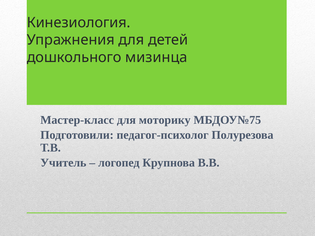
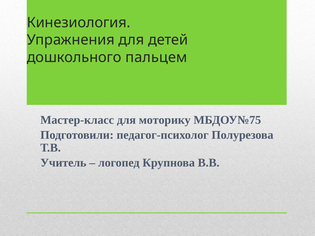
мизинца: мизинца -> пальцем (156, 57)
